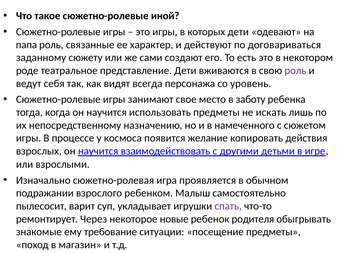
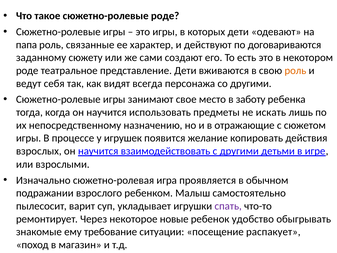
сюжетно-ролевые иной: иной -> роде (165, 16)
договариваться: договариваться -> договариваются (285, 45)
роль colour: purple -> orange (295, 70)
со уровень: уровень -> другими (251, 83)
намеченного: намеченного -> отражающие (245, 125)
космоса: космоса -> игрушек (123, 138)
родителя: родителя -> удобство (253, 219)
посещение предметы: предметы -> распакует (273, 232)
